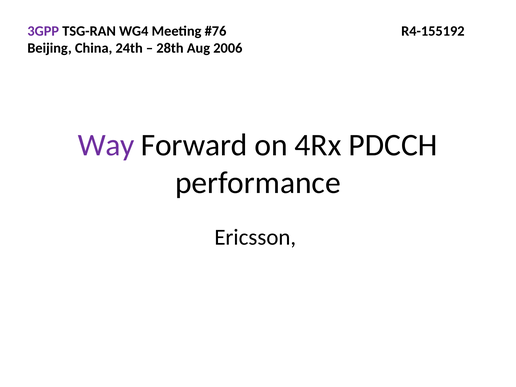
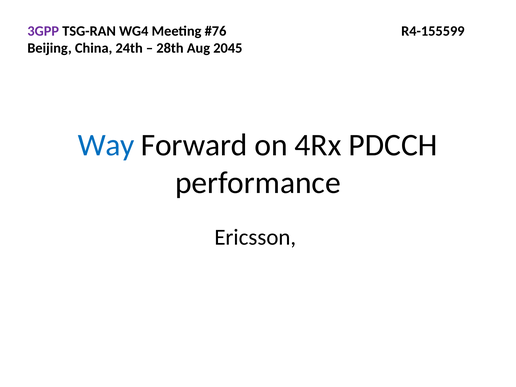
R4-155192: R4-155192 -> R4-155599 (433, 31)
2006: 2006 -> 2045 (228, 48)
Way colour: purple -> blue (106, 145)
